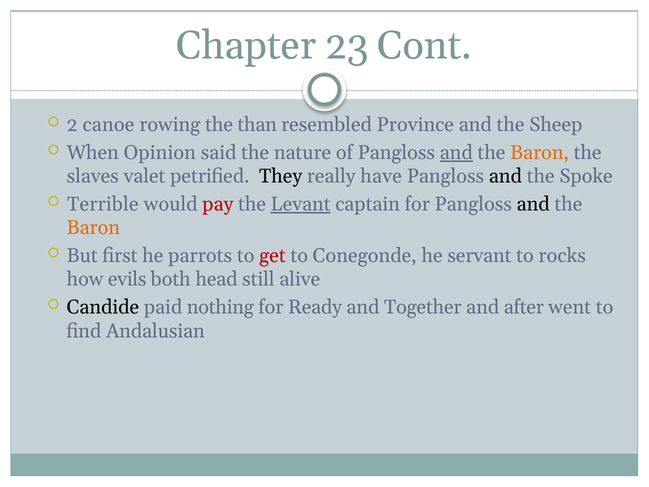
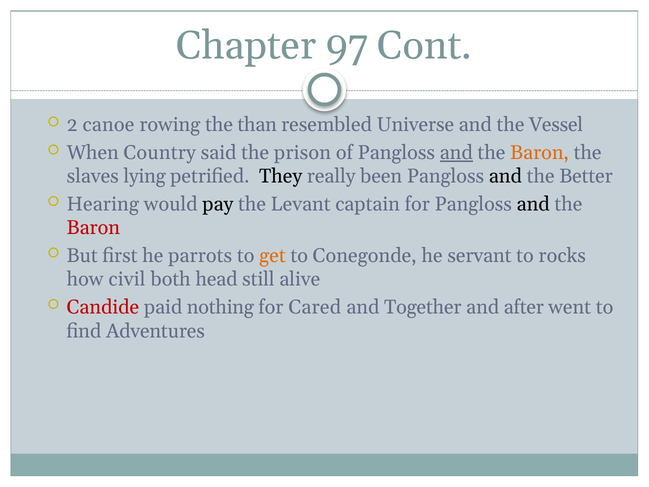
23: 23 -> 97 (347, 46)
Province: Province -> Universe (415, 125)
Sheep: Sheep -> Vessel (556, 125)
Opinion: Opinion -> Country (160, 153)
nature: nature -> prison (302, 153)
valet: valet -> lying (145, 176)
have: have -> been (381, 176)
Spoke: Spoke -> Better (586, 176)
Terrible: Terrible -> Hearing (103, 204)
pay colour: red -> black (218, 204)
Levant underline: present -> none (301, 204)
Baron colour: orange -> red (93, 228)
get colour: red -> orange (272, 256)
evils: evils -> civil (127, 279)
Candide colour: black -> red (103, 307)
Ready: Ready -> Cared (315, 307)
Andalusian: Andalusian -> Adventures (155, 331)
